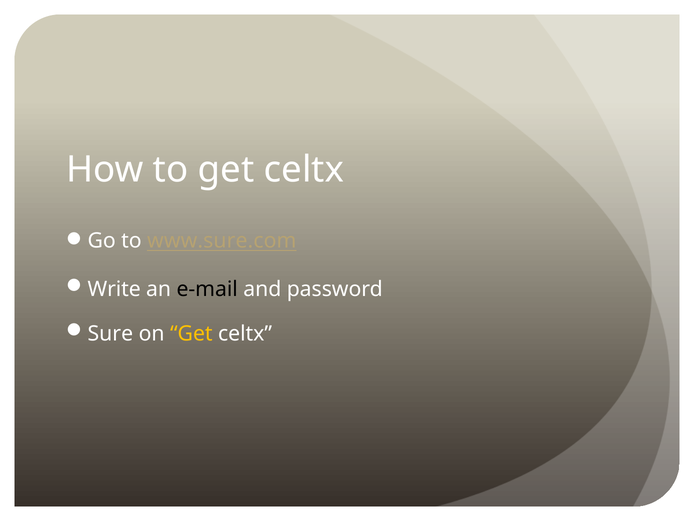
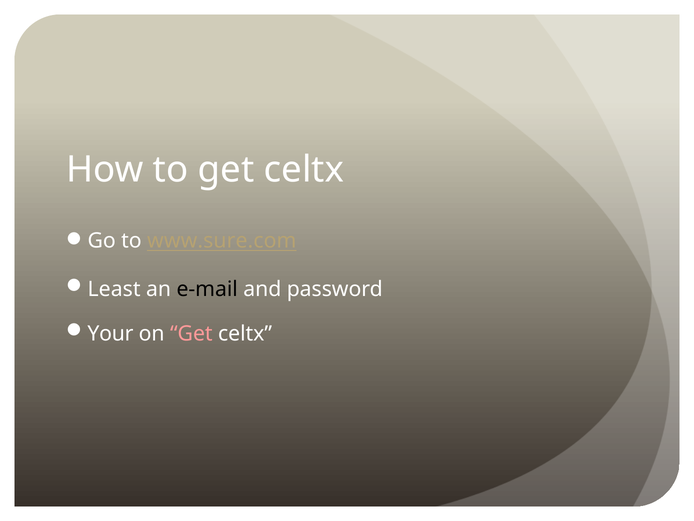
Write: Write -> Least (114, 289)
Sure: Sure -> Your (110, 334)
Get colour: yellow -> pink (191, 334)
